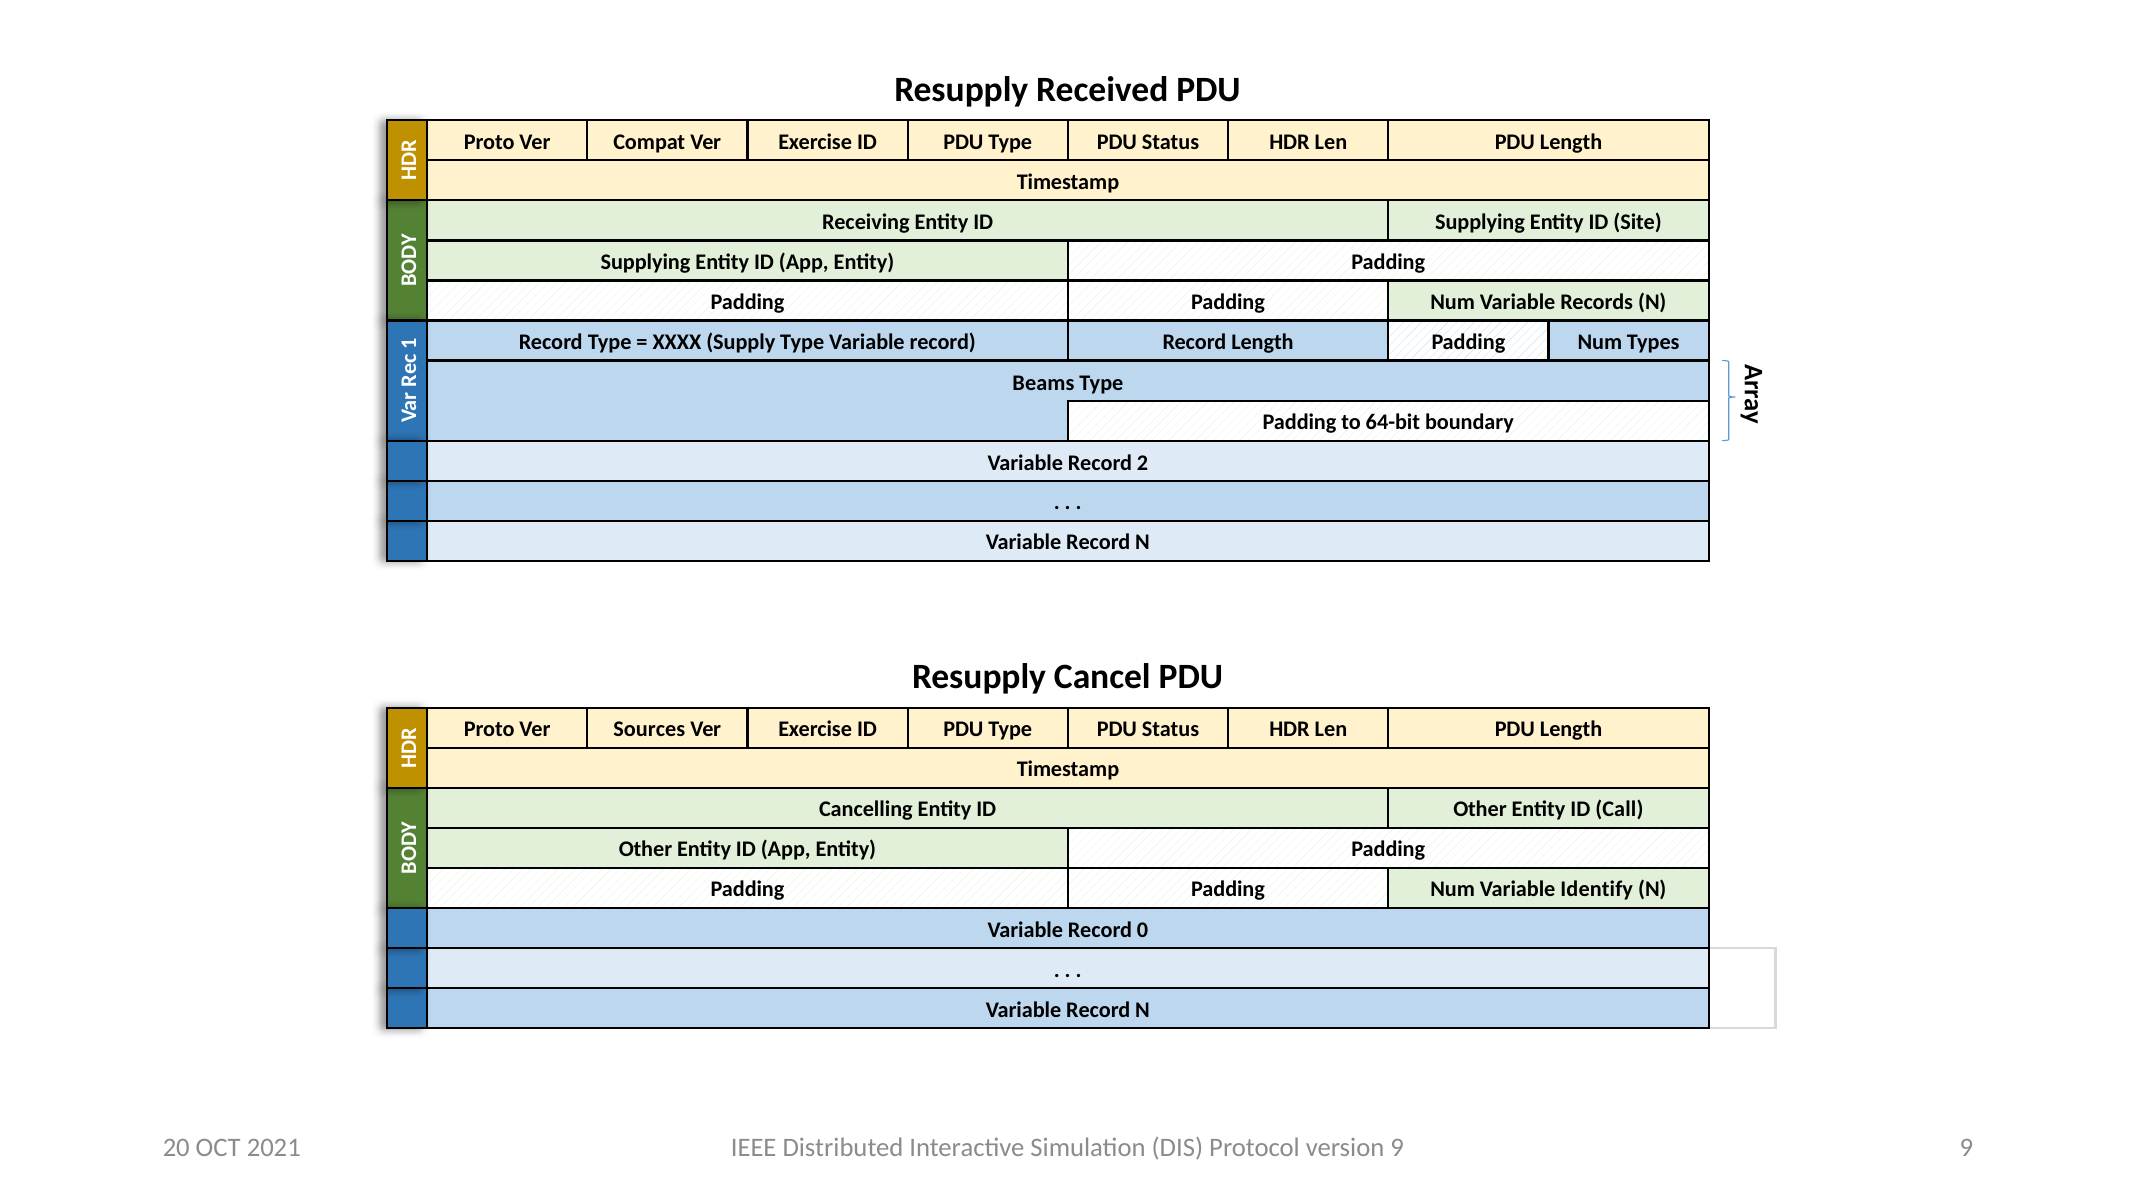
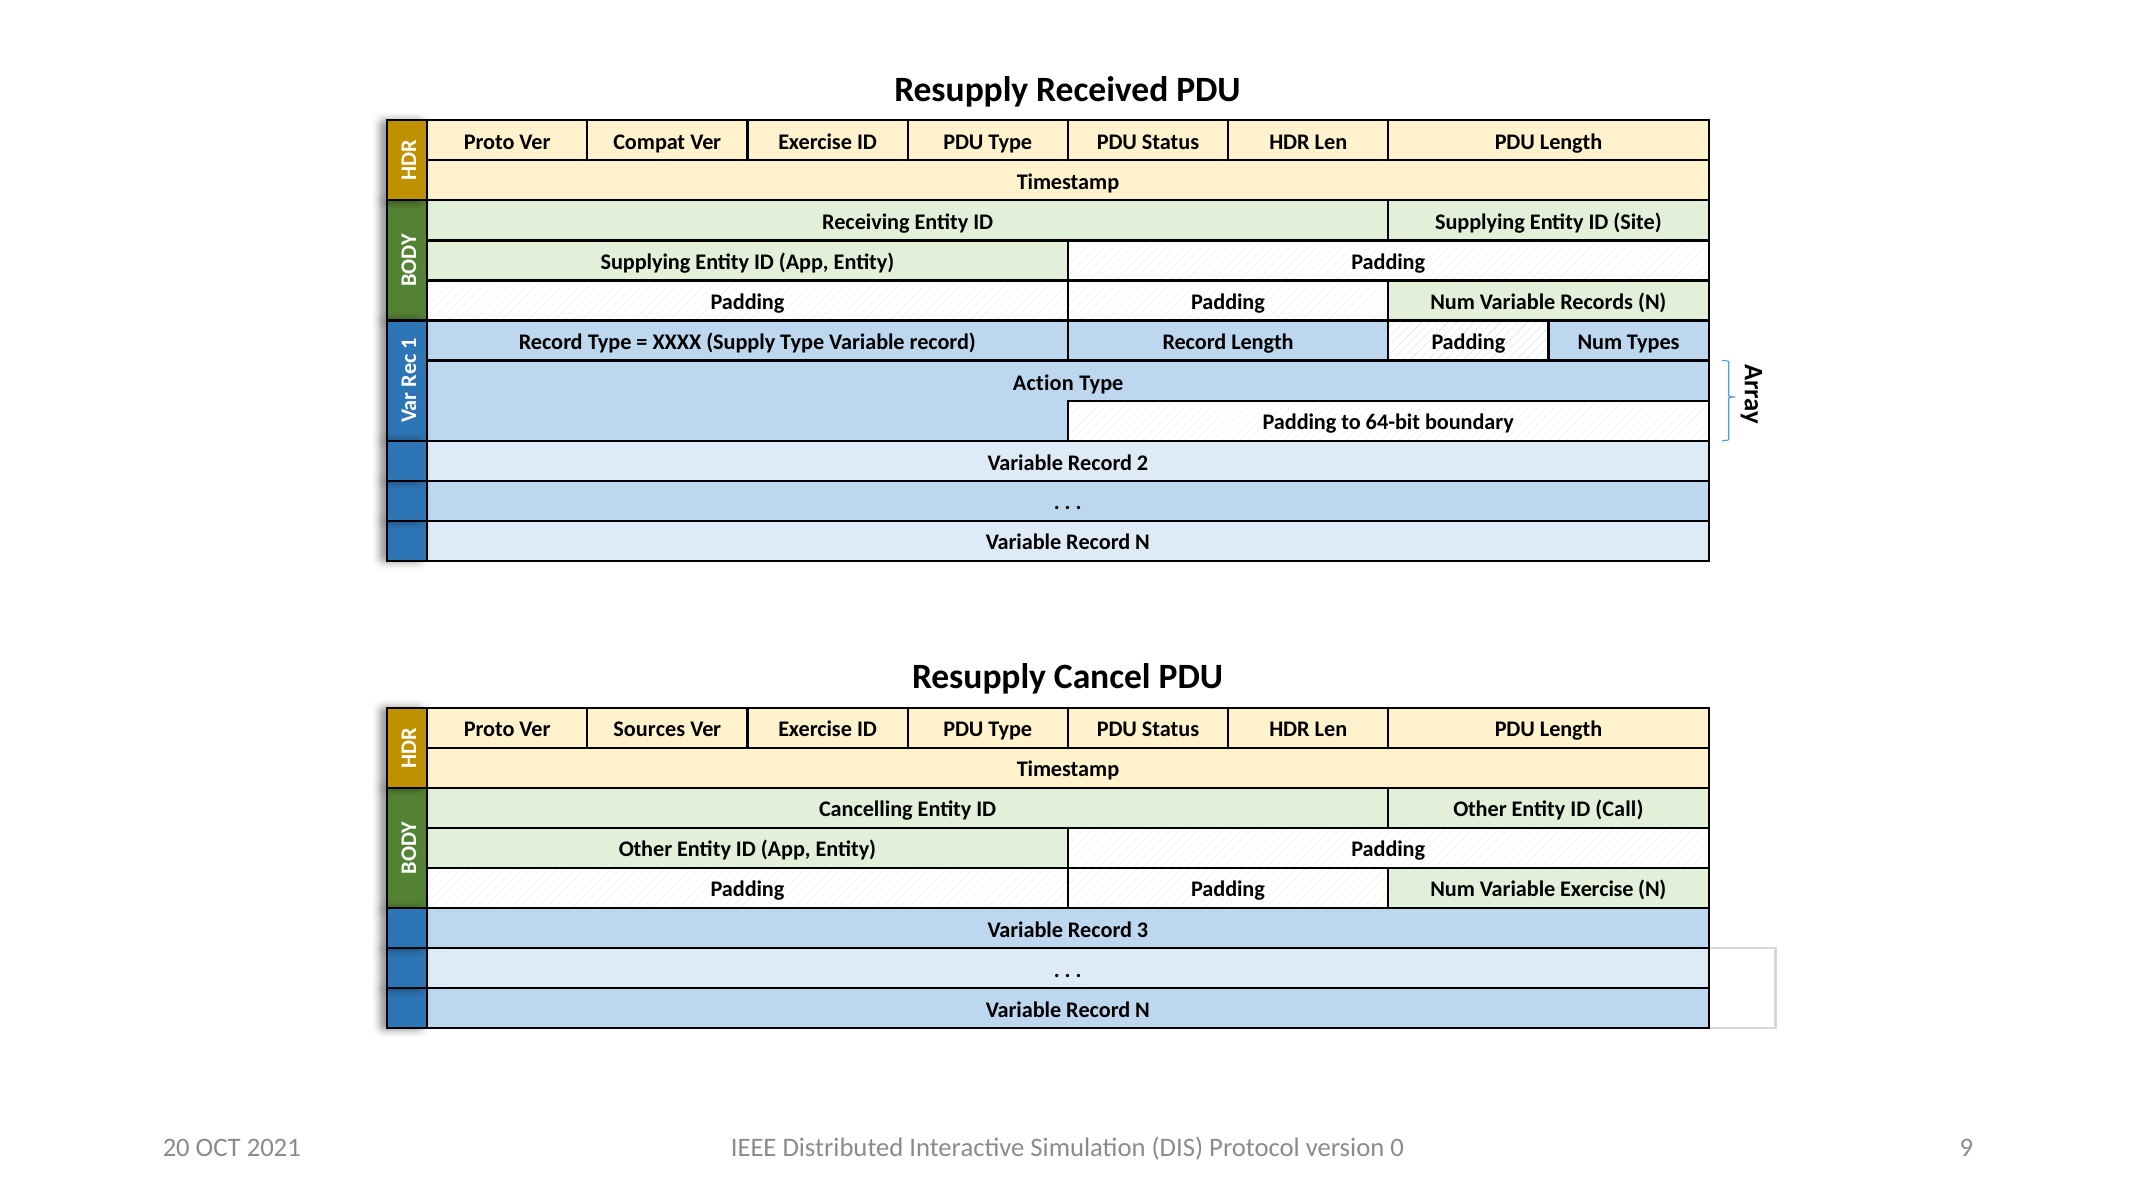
Beams: Beams -> Action (1043, 383)
Variable Identify: Identify -> Exercise (1597, 889)
0: 0 -> 3 (1142, 930)
version 9: 9 -> 0 (1397, 1147)
